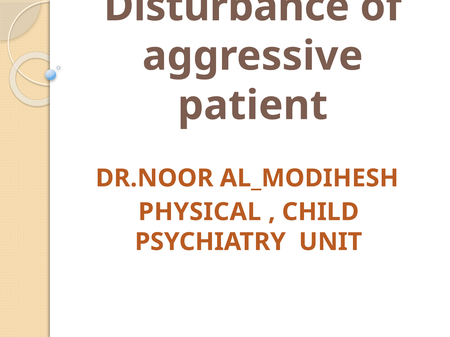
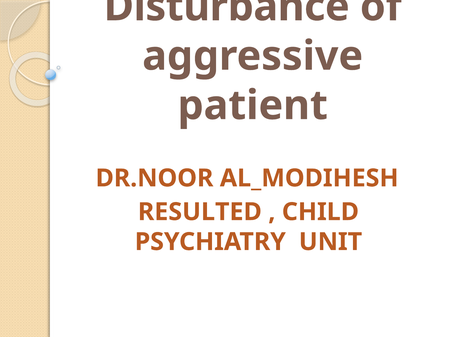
PHYSICAL: PHYSICAL -> RESULTED (200, 212)
